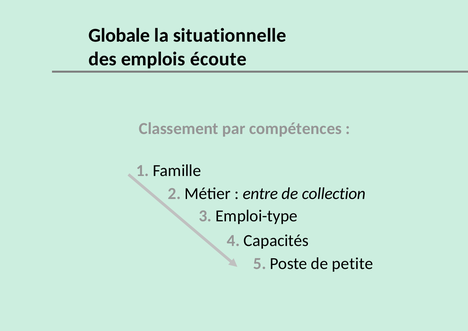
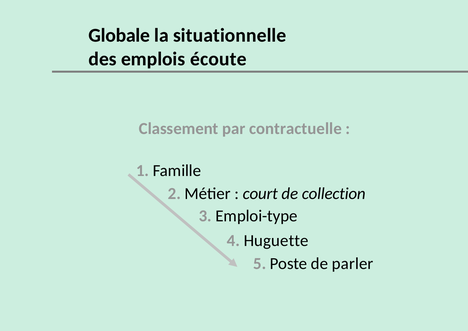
compétences: compétences -> contractuelle (295, 129)
entre: entre -> court (260, 193)
Capacités: Capacités -> Huguette (276, 240)
petite: petite -> parler (353, 263)
